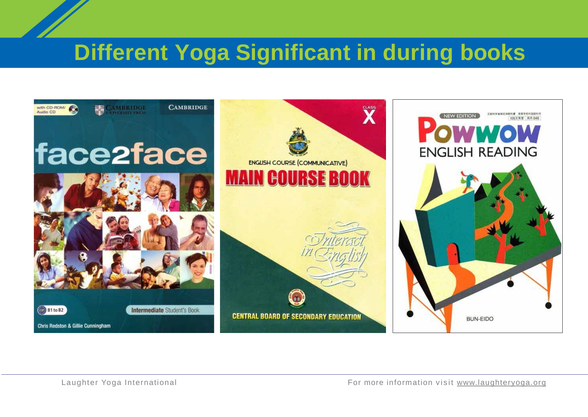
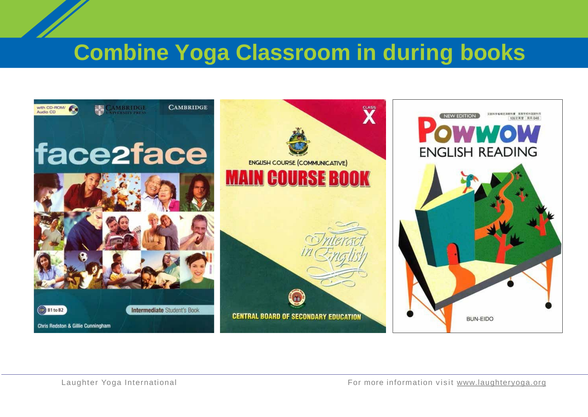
Different: Different -> Combine (121, 53)
Significant: Significant -> Classroom (293, 53)
